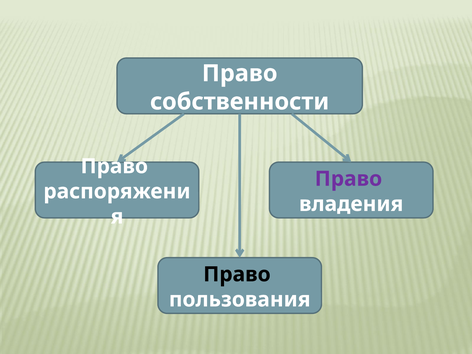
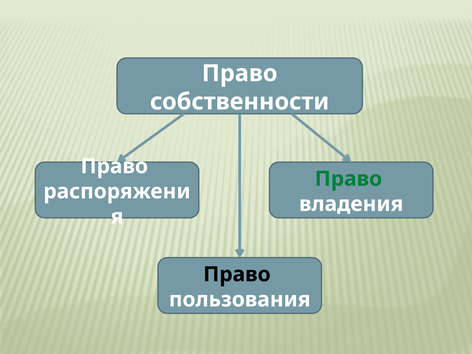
Право colour: purple -> green (348, 179)
